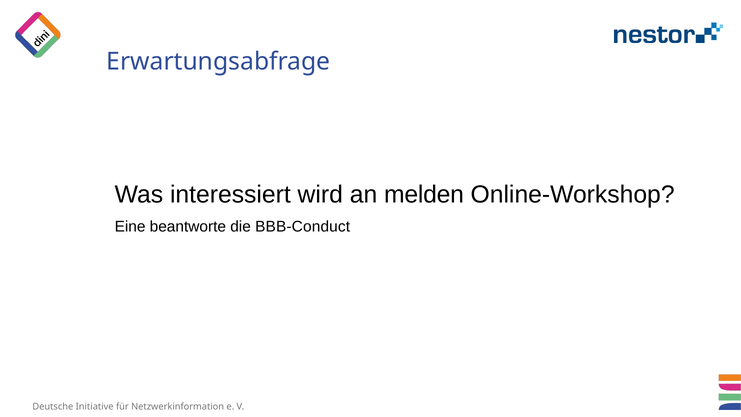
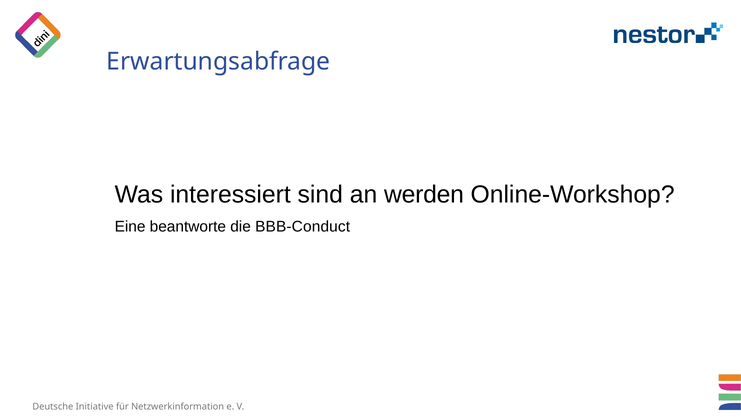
wird: wird -> sind (320, 195)
melden: melden -> werden (424, 195)
